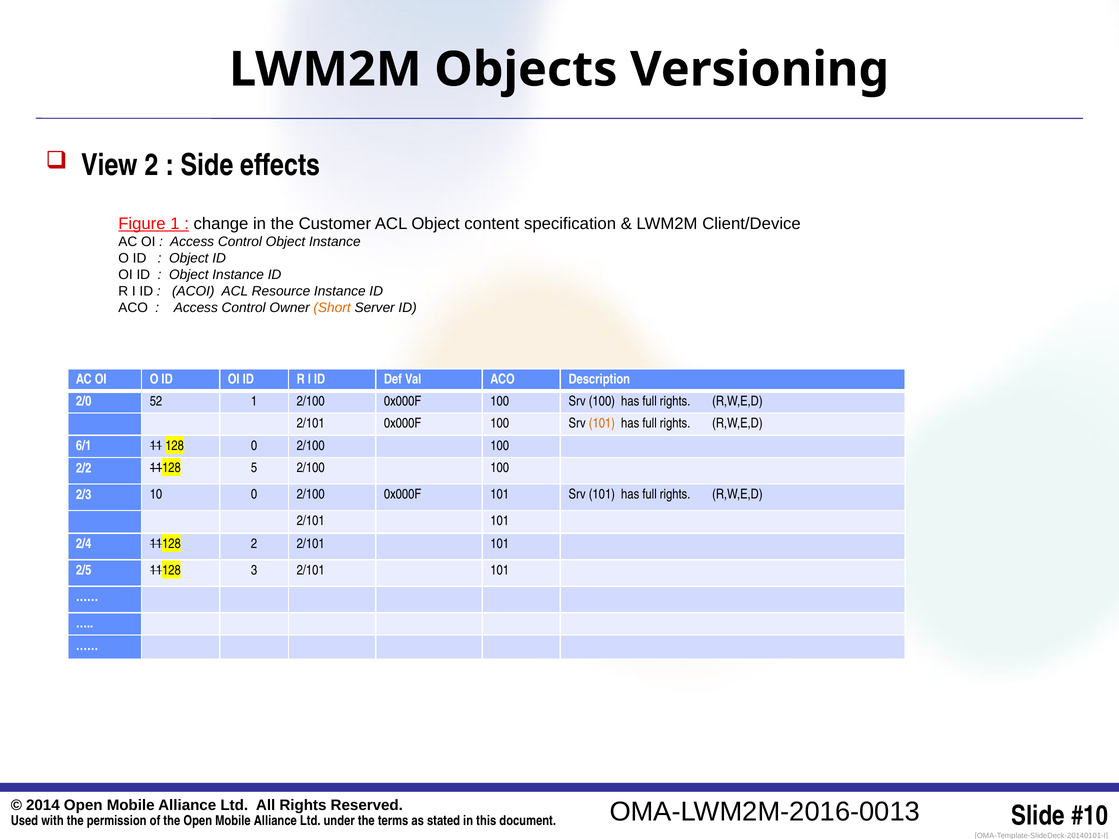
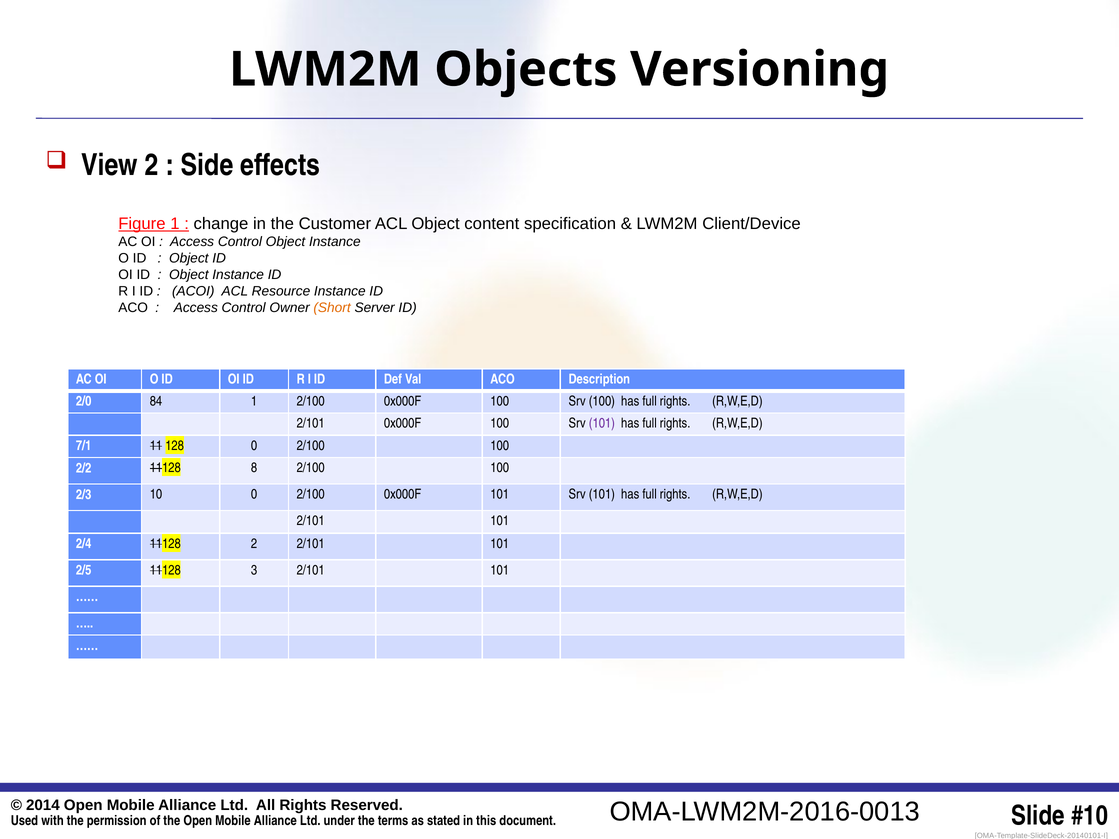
52: 52 -> 84 (156, 401)
101 colour: orange -> purple (602, 424)
6/1: 6/1 -> 7/1 (84, 446)
5: 5 -> 8 (254, 468)
